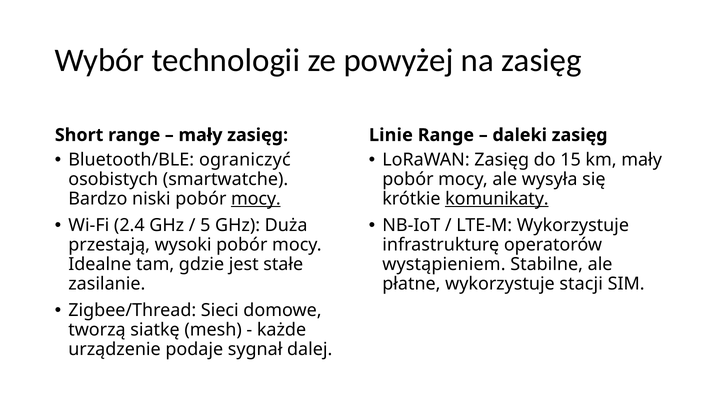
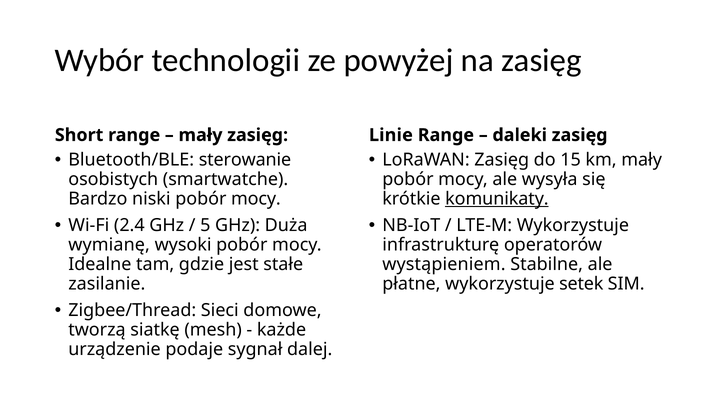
ograniczyć: ograniczyć -> sterowanie (245, 160)
mocy underline: present -> none (256, 199)
przestają: przestają -> wymianę (109, 245)
stacji: stacji -> setek (581, 284)
